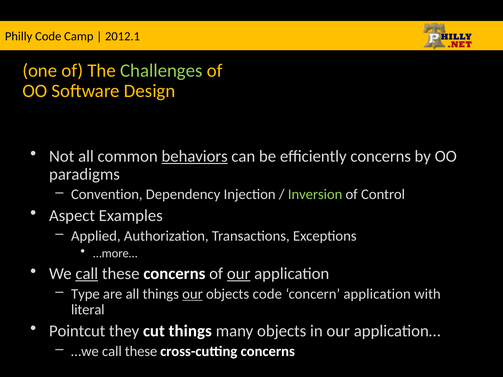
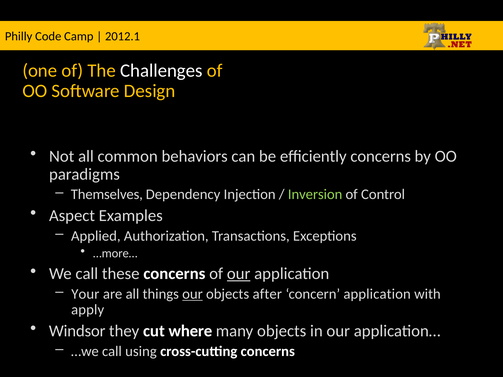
Challenges colour: light green -> white (161, 71)
behaviors underline: present -> none (195, 156)
Convention: Convention -> Themselves (107, 195)
call underline: present -> none (87, 274)
Type: Type -> Your (85, 294)
objects code: code -> after (267, 294)
literal: literal -> apply (88, 310)
Pointcut: Pointcut -> Windsor (77, 331)
cut things: things -> where (190, 331)
…we call these: these -> using (141, 351)
